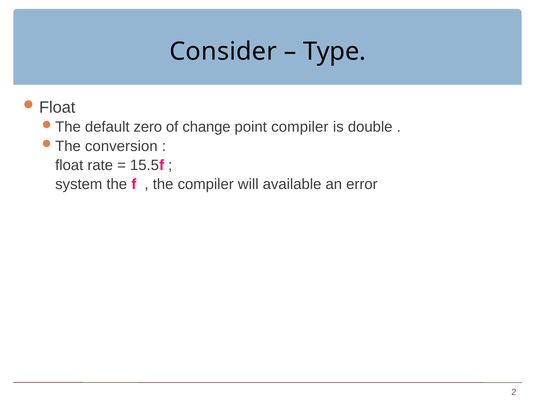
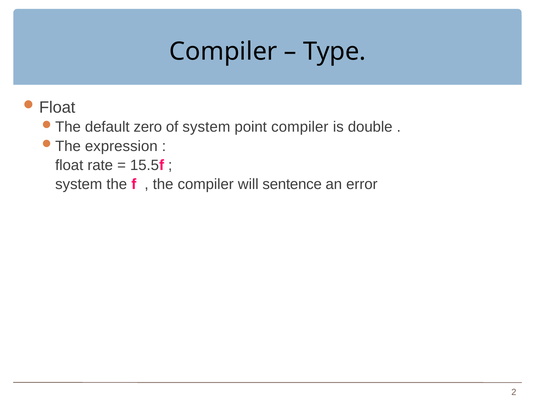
Consider: Consider -> Compiler (223, 51)
of change: change -> system (206, 127)
conversion: conversion -> expression (121, 146)
available: available -> sentence (292, 184)
